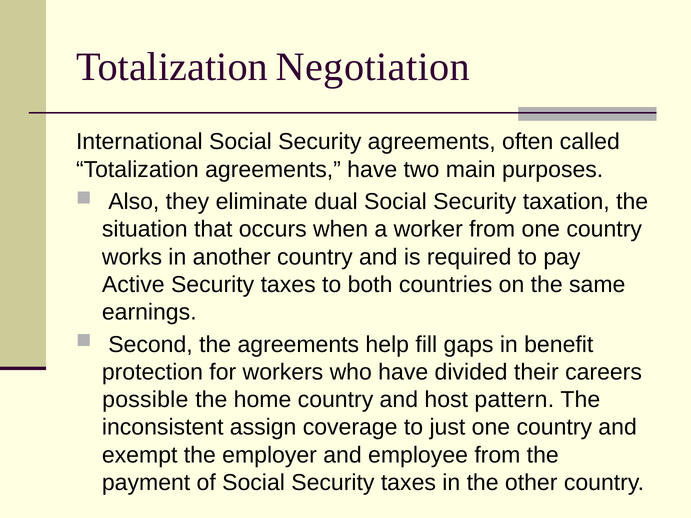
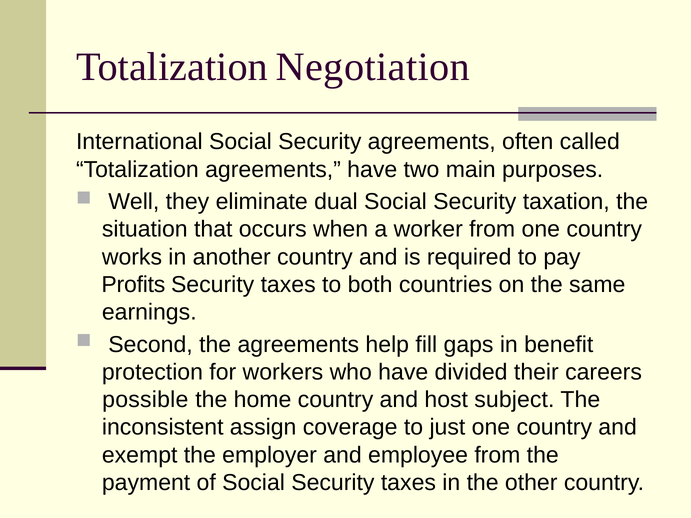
Also: Also -> Well (134, 202)
Active: Active -> Profits (133, 285)
pattern: pattern -> subject (514, 400)
